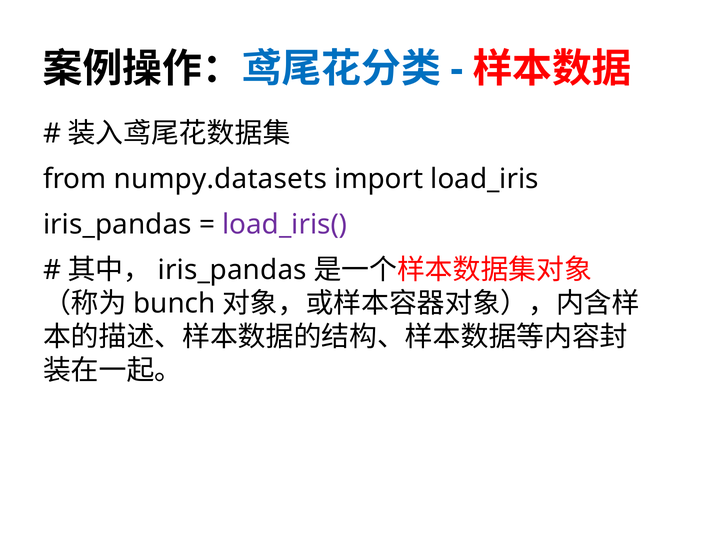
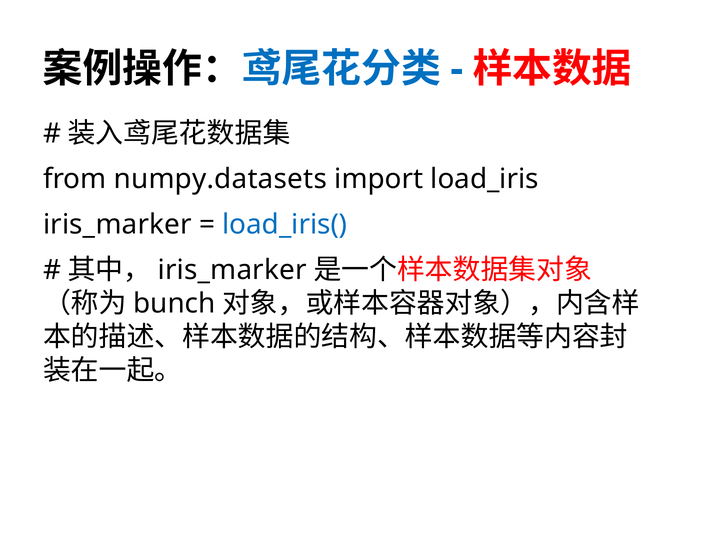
iris_pandas: iris_pandas -> iris_marker (117, 224)
load_iris( colour: purple -> blue (285, 224)
iris_pandas: iris_pandas -> iris_marker (232, 270)
